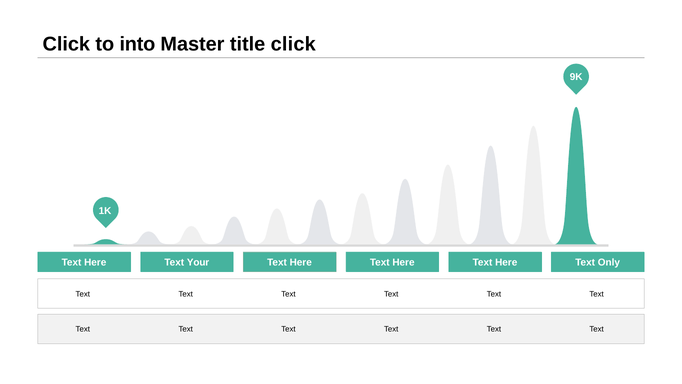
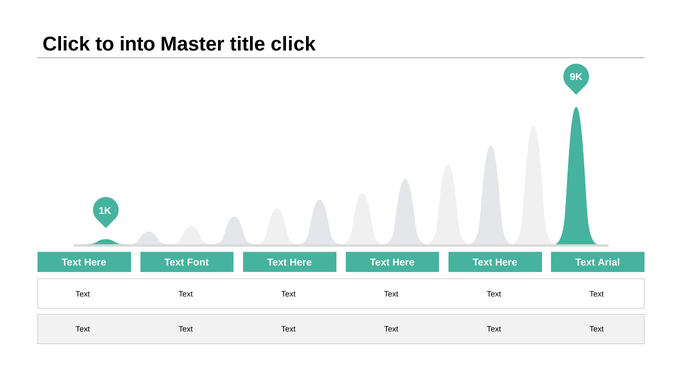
Your: Your -> Font (198, 262)
Only: Only -> Arial (609, 262)
